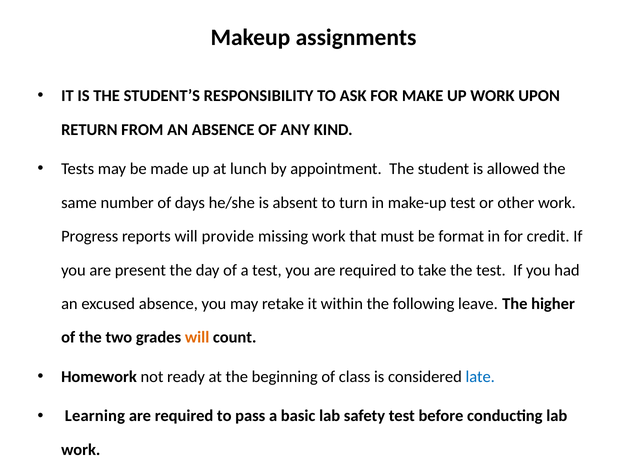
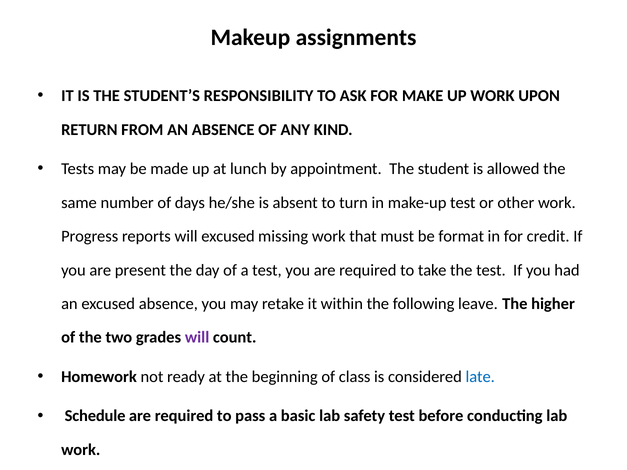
will provide: provide -> excused (228, 236)
will colour: orange -> purple (197, 338)
Learning: Learning -> Schedule (95, 416)
